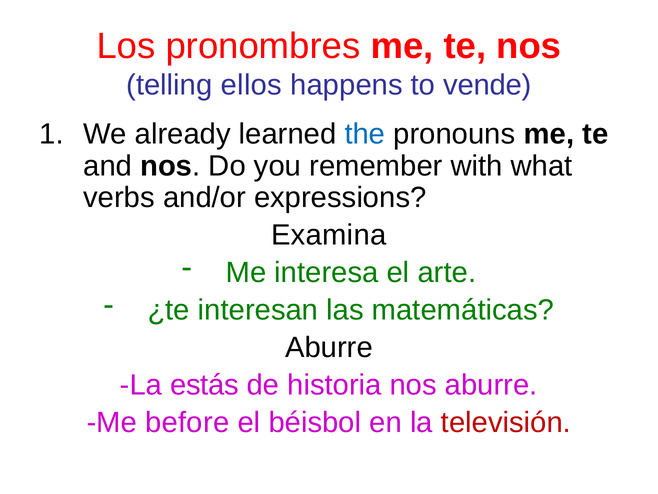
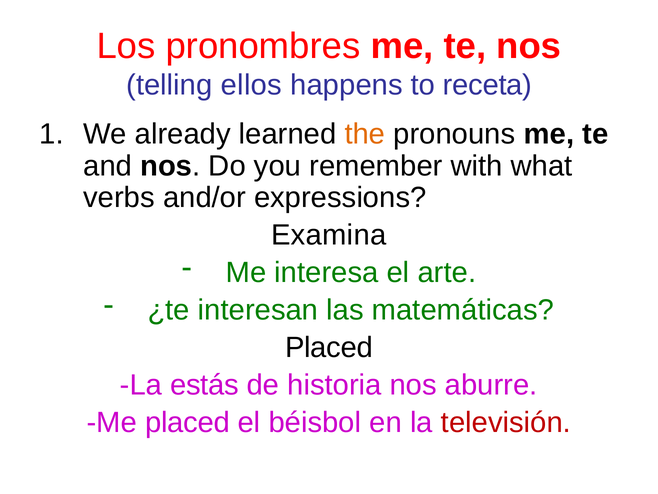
vende: vende -> receta (487, 85)
the colour: blue -> orange (365, 134)
Aburre: Aburre -> Placed (329, 347)
Me before: before -> placed (187, 422)
